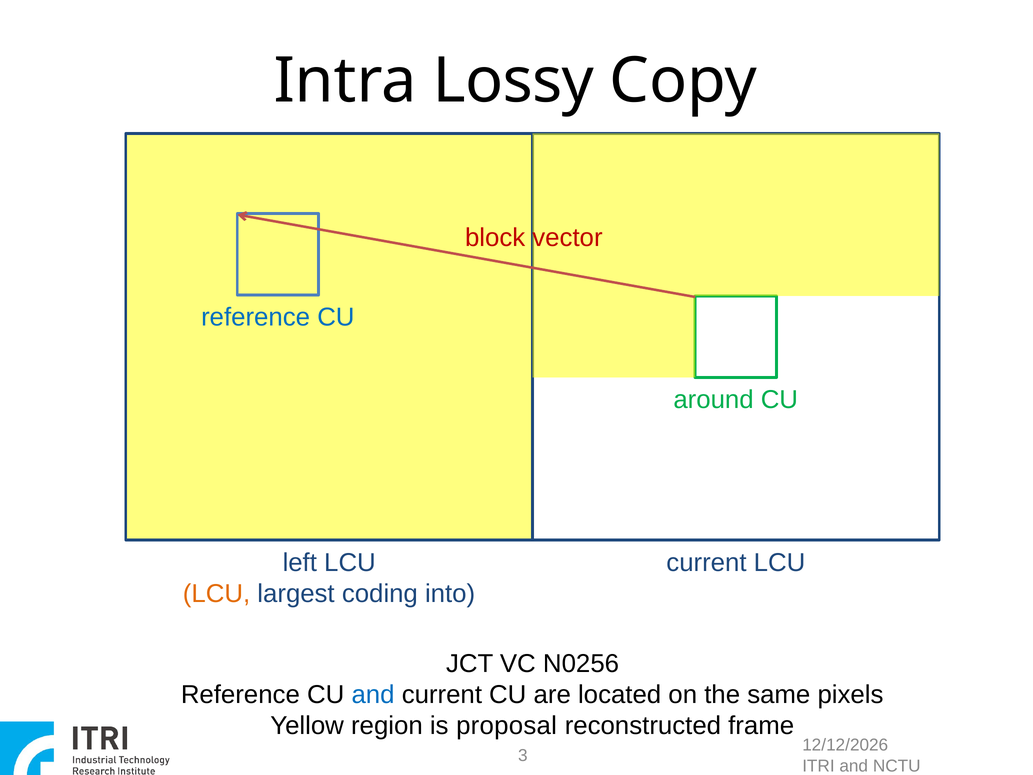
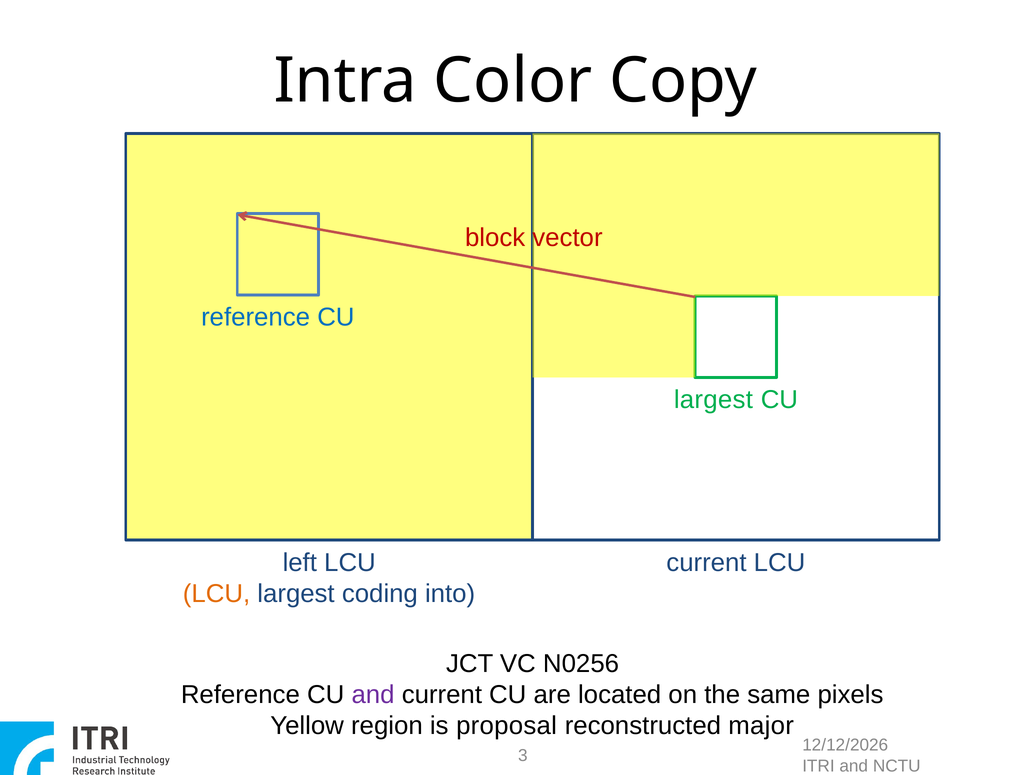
Lossy: Lossy -> Color (513, 81)
around: around -> largest (713, 400)
and colour: blue -> purple (373, 695)
frame: frame -> major (761, 726)
